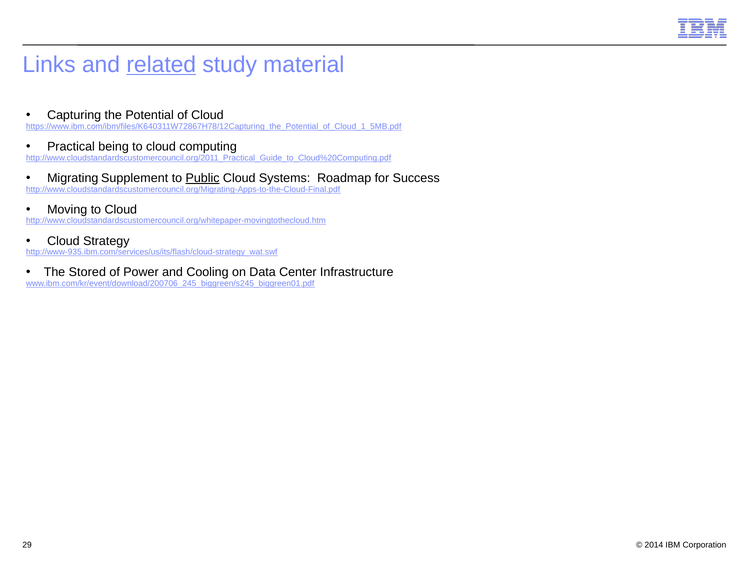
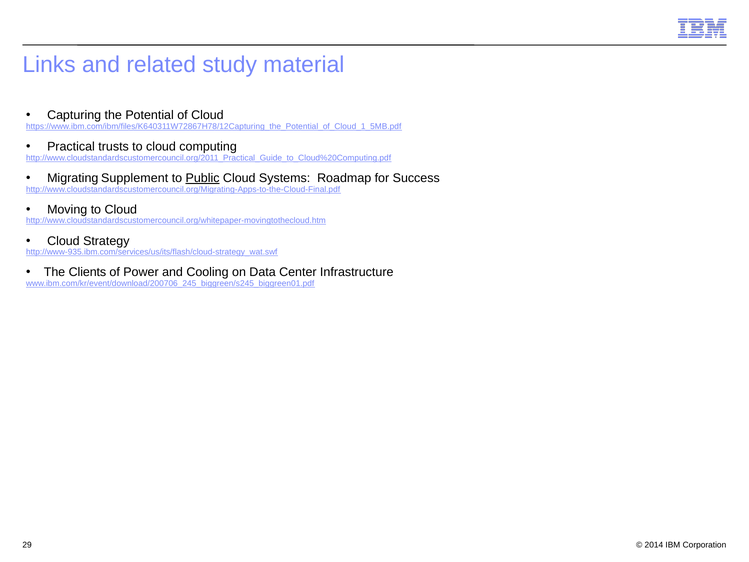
related underline: present -> none (161, 65)
being: being -> trusts (114, 147)
Stored: Stored -> Clients (87, 272)
